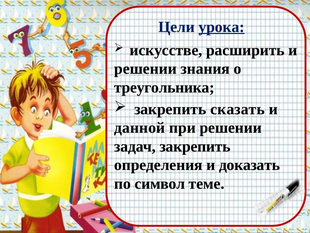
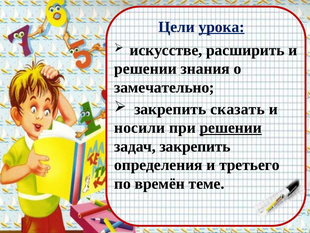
треугольника: треугольника -> замечательно (164, 87)
данной: данной -> носили (140, 128)
решении underline: none -> present (231, 128)
доказать: доказать -> третьего (249, 165)
символ: символ -> времён (160, 183)
